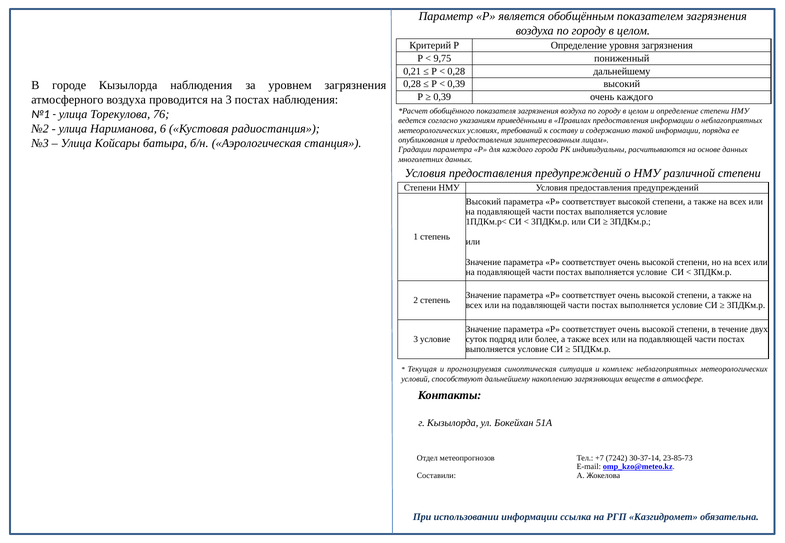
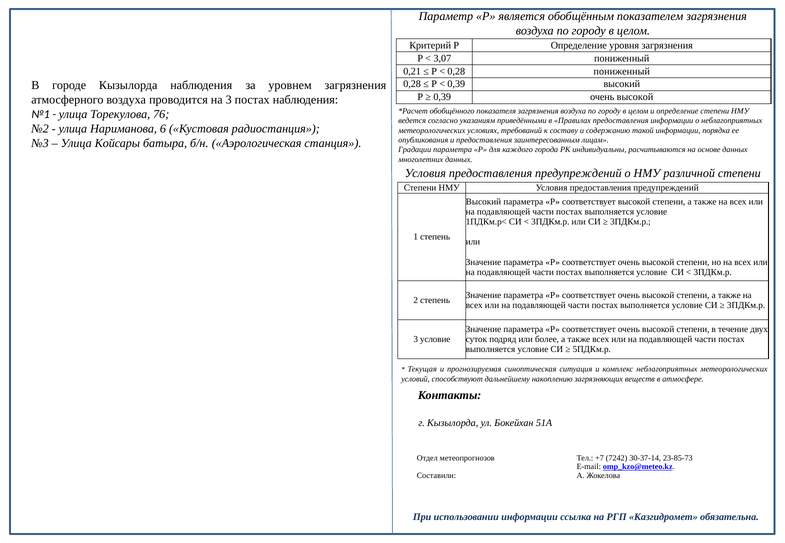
9,75: 9,75 -> 3,07 (442, 58)
0,28 дальнейшему: дальнейшему -> пониженный (622, 71)
0,39 очень каждого: каждого -> высокой (635, 97)
